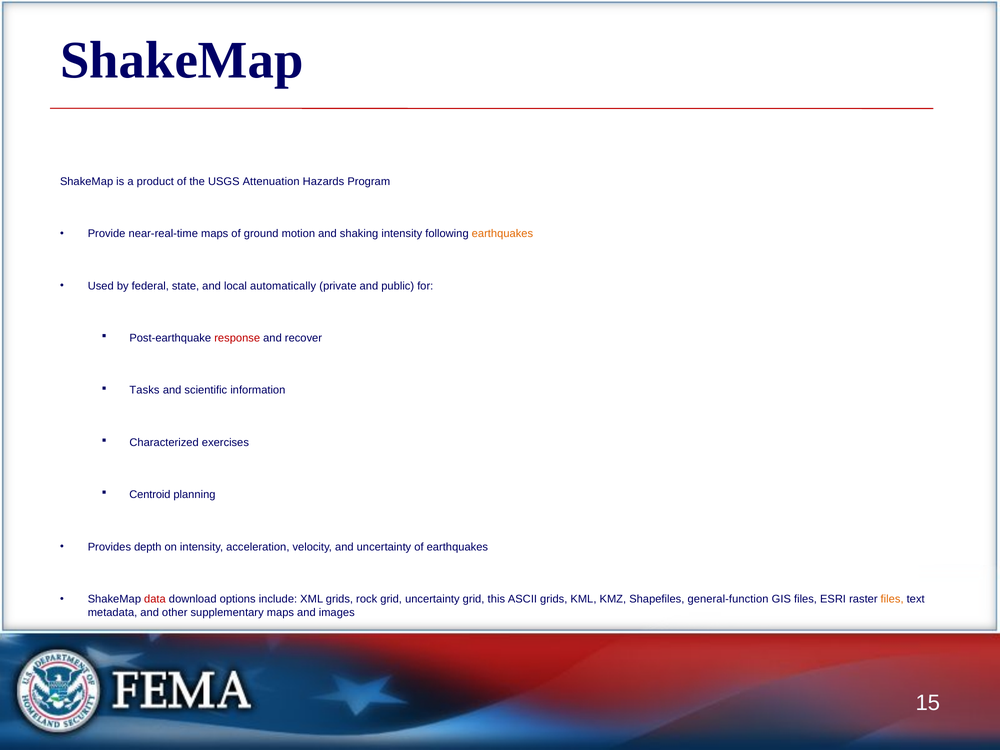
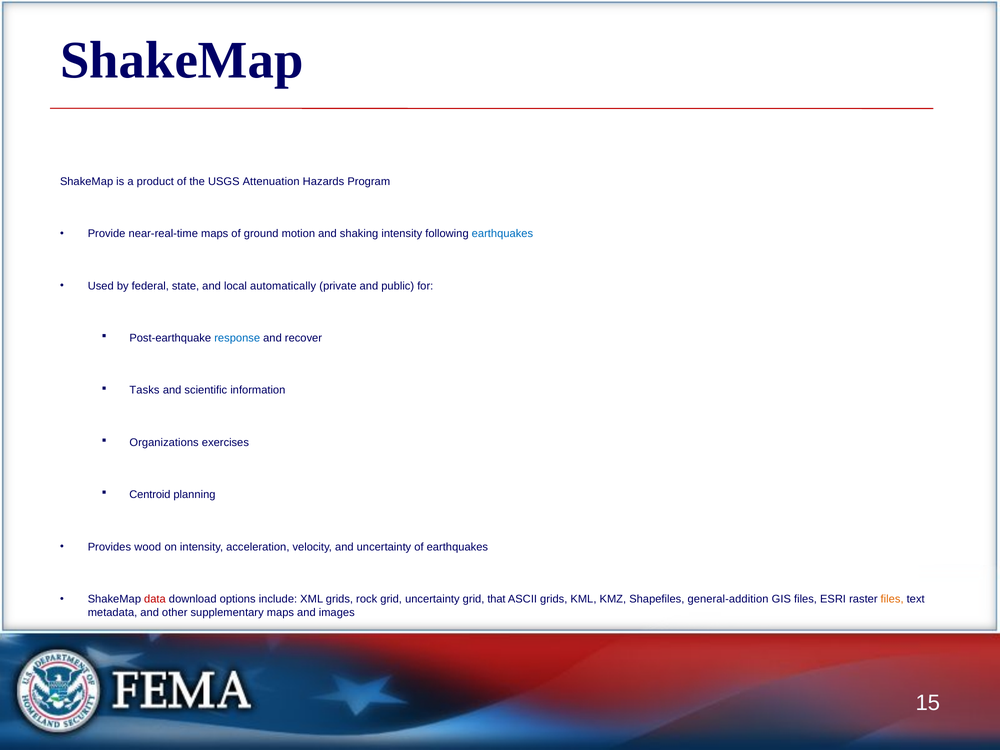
earthquakes colour: orange -> blue (502, 234)
response colour: red -> blue (237, 338)
Characterized: Characterized -> Organizations (164, 443)
depth: depth -> wood (148, 547)
this: this -> that (496, 599)
general-function: general-function -> general-addition (728, 599)
